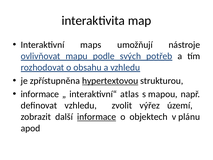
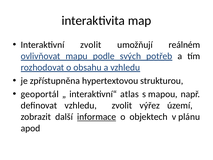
Interaktivní maps: maps -> zvolit (91, 45)
nástroje: nástroje -> reálném (184, 45)
hypertextovou underline: present -> none (110, 81)
informace: informace -> geoportál (40, 94)
